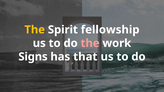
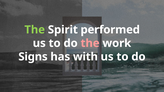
The colour: yellow -> light green (35, 30)
fellowship: fellowship -> performed (110, 30)
that: that -> with (85, 57)
